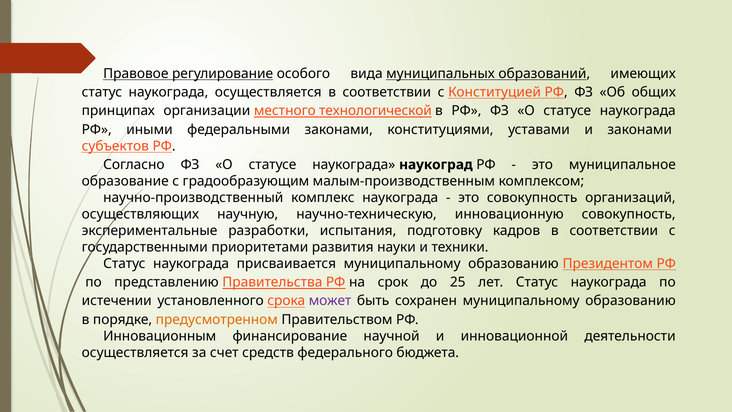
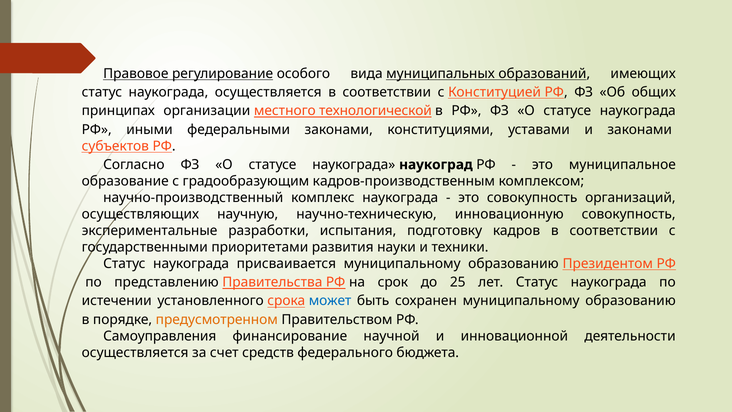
малым-производственным: малым-производственным -> кадров-производственным (404, 181)
может colour: purple -> blue (330, 301)
Инновационным: Инновационным -> Самоуправления (160, 336)
